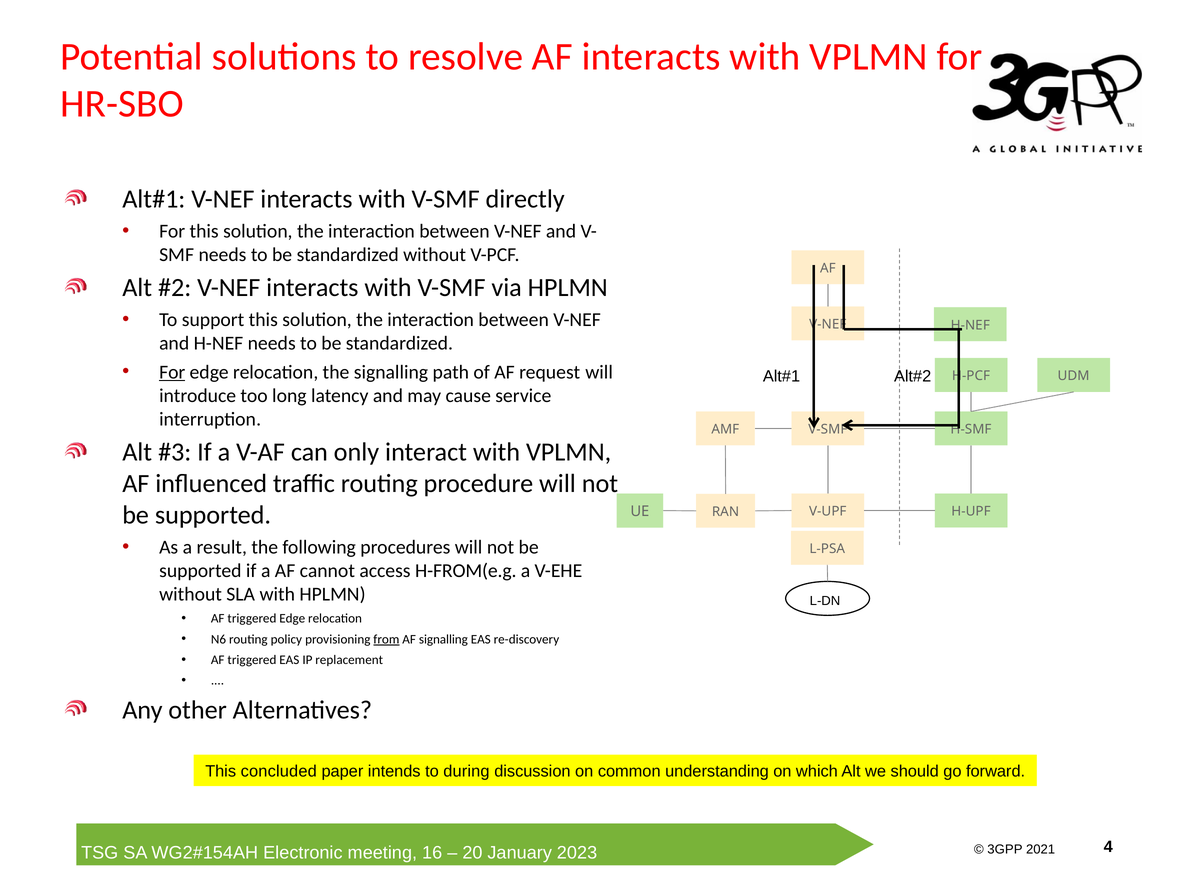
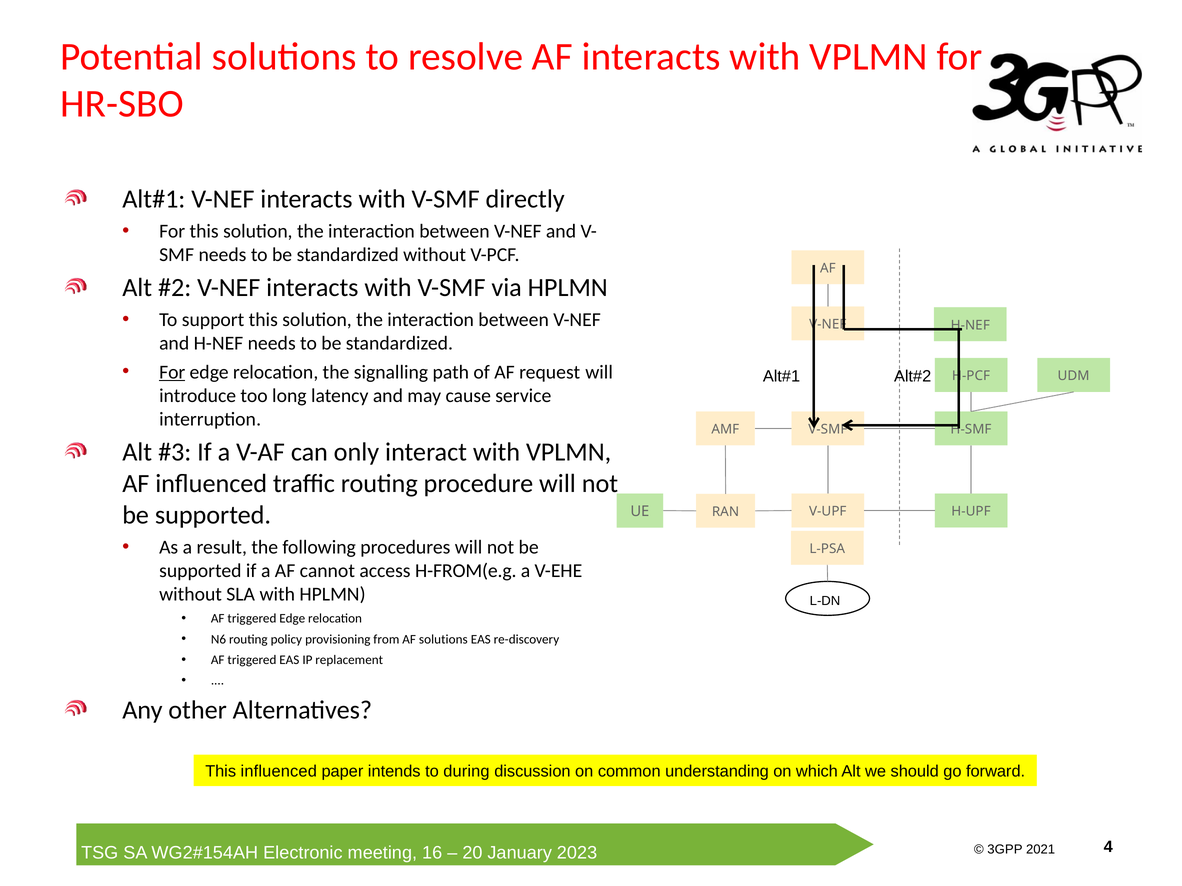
from underline: present -> none (386, 640)
AF signalling: signalling -> solutions (443, 640)
This concluded: concluded -> influenced (279, 772)
